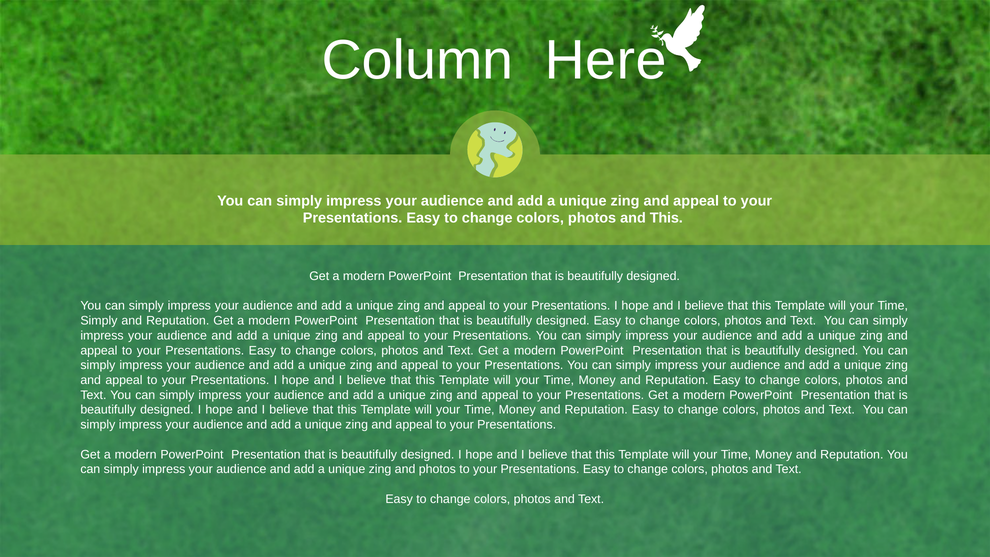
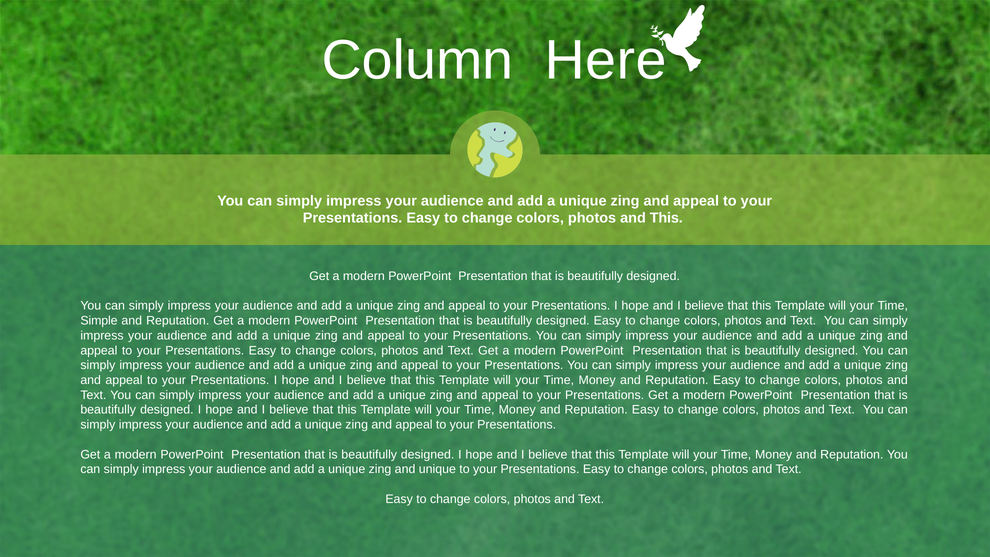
Simply: Simply -> Simple (99, 321)
and photos: photos -> unique (437, 469)
